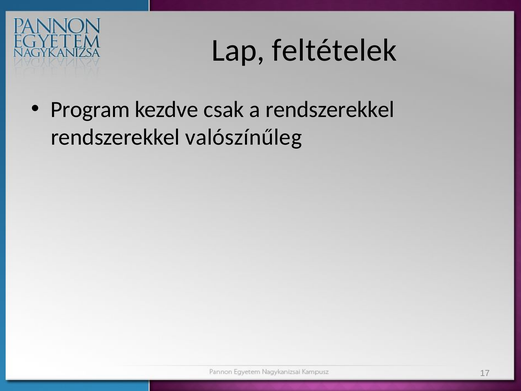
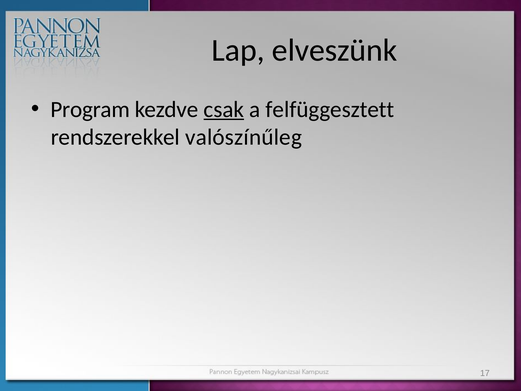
feltételek: feltételek -> elveszünk (335, 50)
csak underline: none -> present (224, 109)
a rendszerekkel: rendszerekkel -> felfüggesztett (330, 109)
